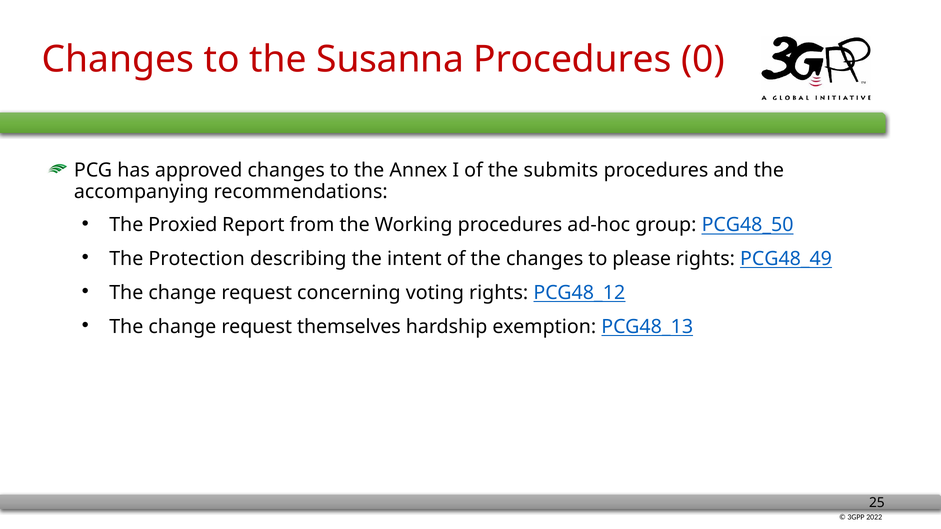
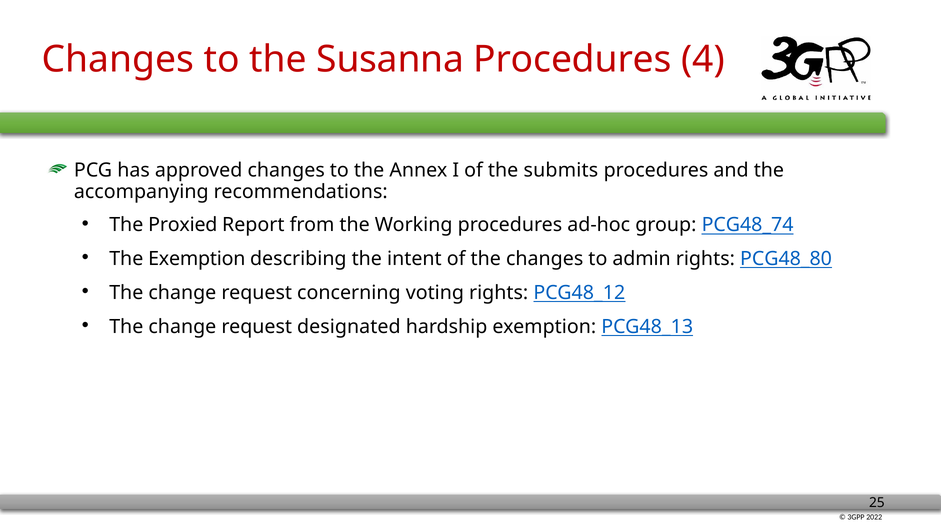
0: 0 -> 4 (703, 59)
PCG48_50: PCG48_50 -> PCG48_74 (748, 225)
The Protection: Protection -> Exemption (197, 259)
please: please -> admin (642, 259)
PCG48_49: PCG48_49 -> PCG48_80 (786, 259)
themselves: themselves -> designated (349, 327)
